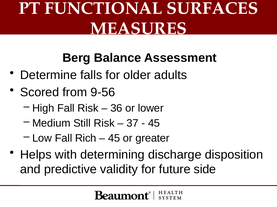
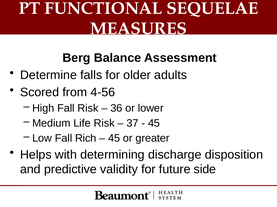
SURFACES: SURFACES -> SEQUELAE (212, 8)
9-56: 9-56 -> 4-56 (103, 93)
Still: Still -> Life (82, 124)
